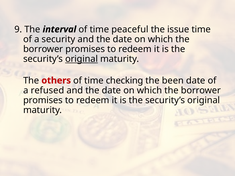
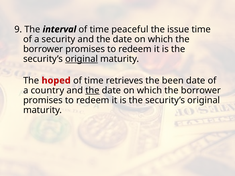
others: others -> hoped (56, 81)
checking: checking -> retrieves (125, 81)
refused: refused -> country (47, 90)
the underline: none -> present (92, 90)
